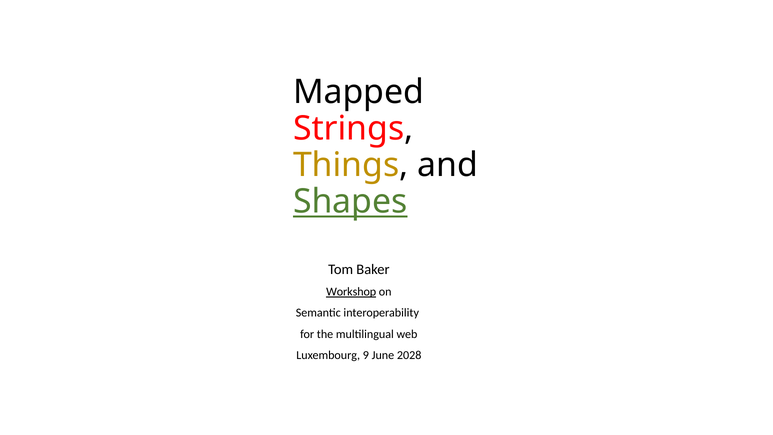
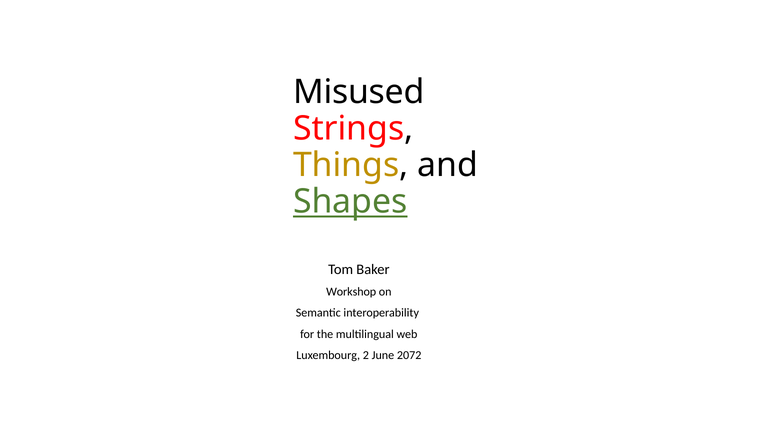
Mapped: Mapped -> Misused (359, 92)
Workshop underline: present -> none (351, 292)
9: 9 -> 2 (366, 355)
2028: 2028 -> 2072 (409, 355)
